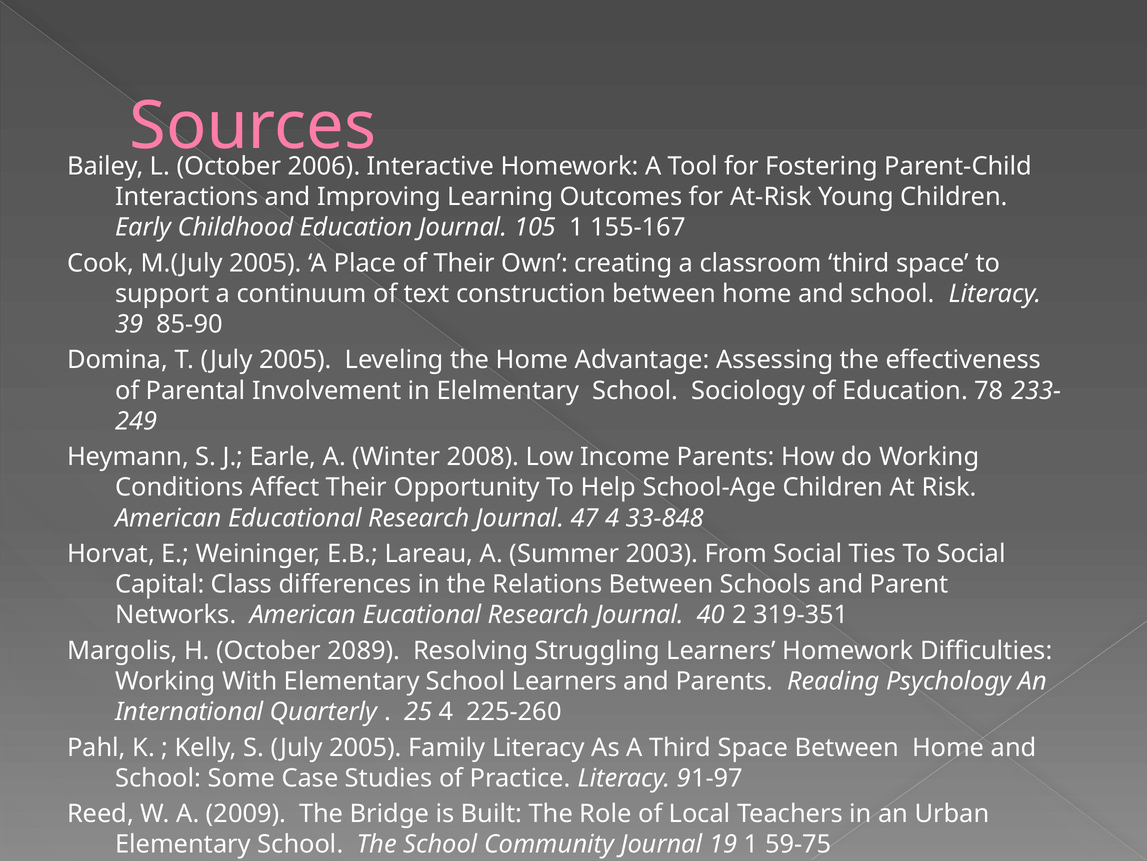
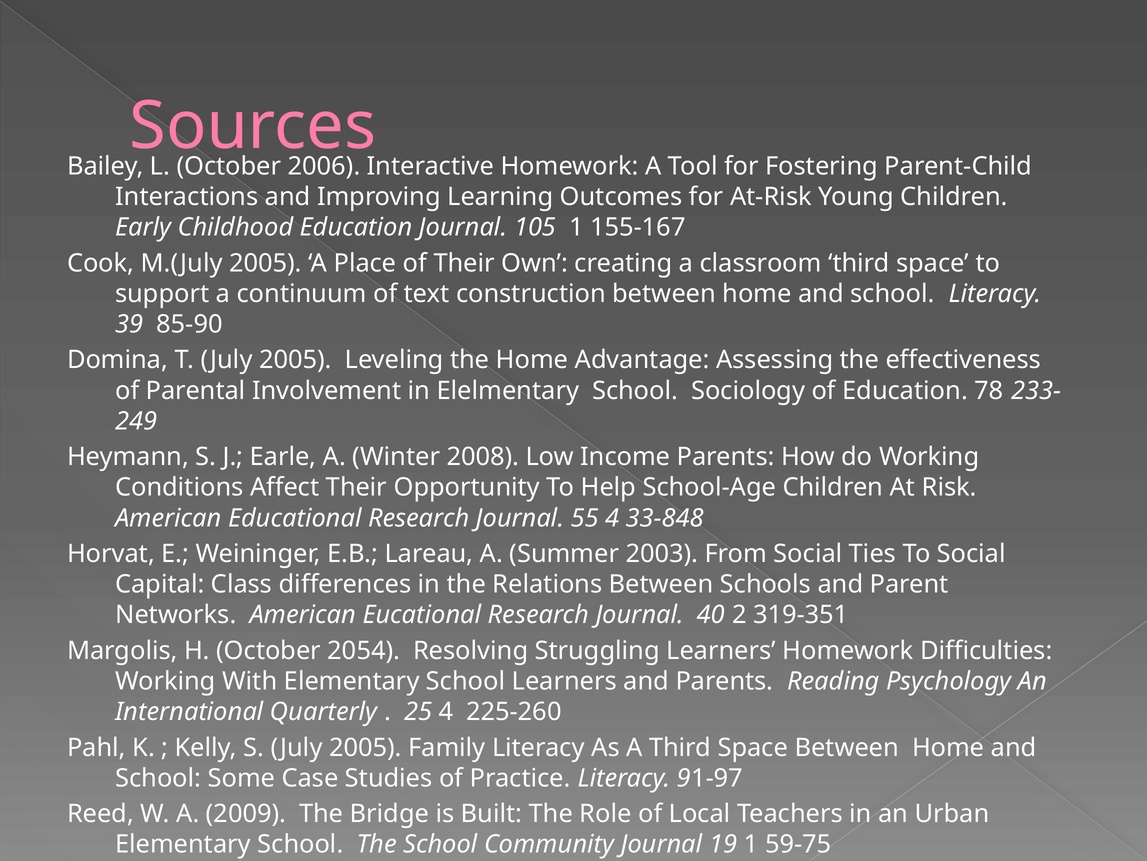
47: 47 -> 55 (585, 518)
2089: 2089 -> 2054 (364, 650)
